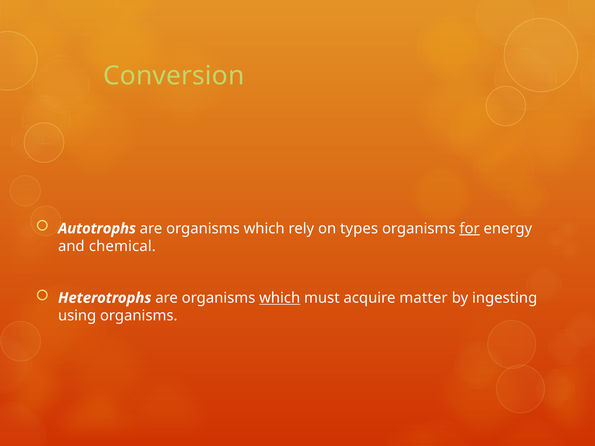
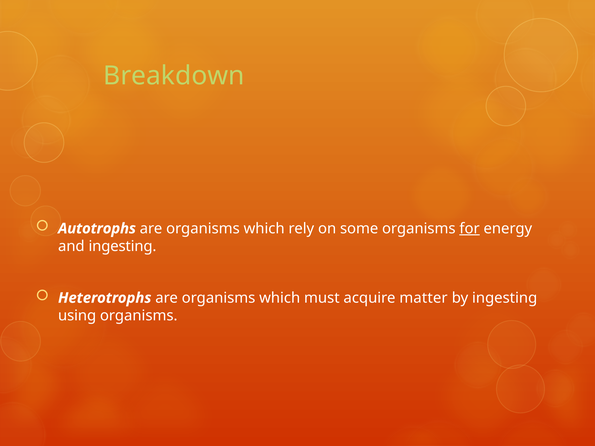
Conversion: Conversion -> Breakdown (174, 76)
types: types -> some (359, 229)
and chemical: chemical -> ingesting (122, 246)
which underline: present -> none (280, 298)
